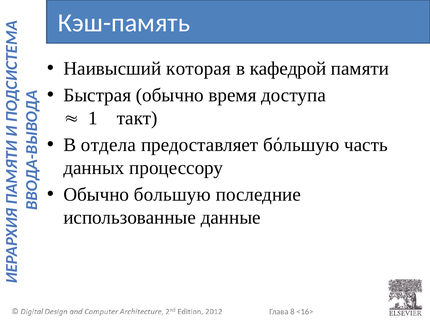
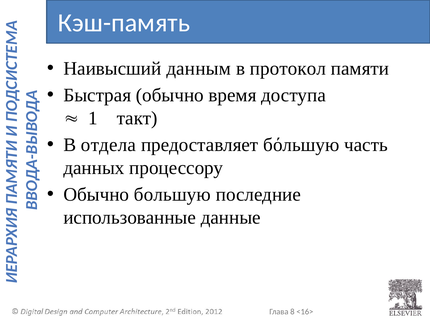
которая: которая -> данным (199, 69)
кафедрой: кафедрой -> протокол (288, 69)
